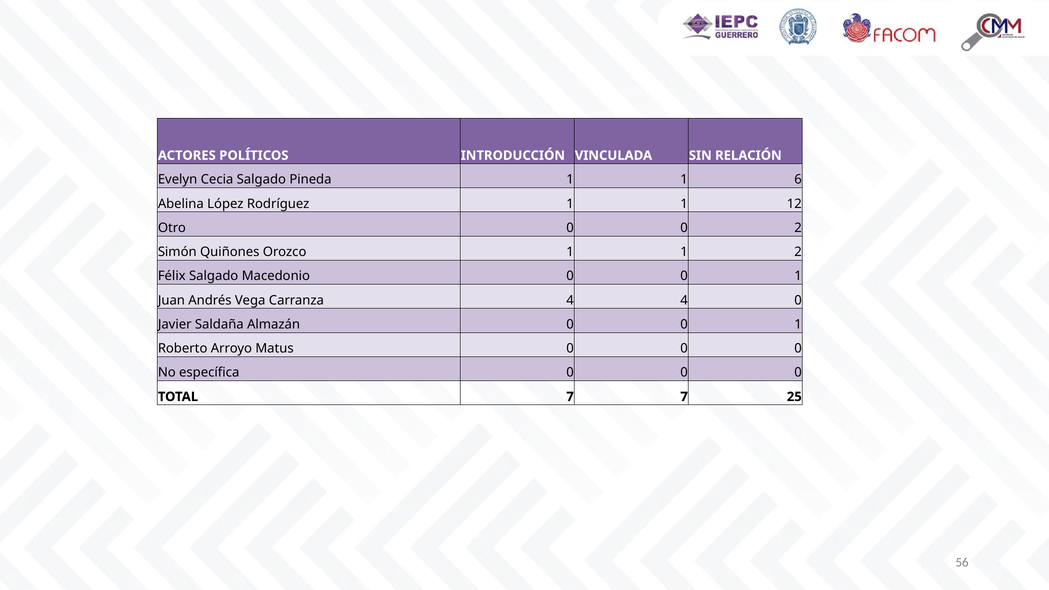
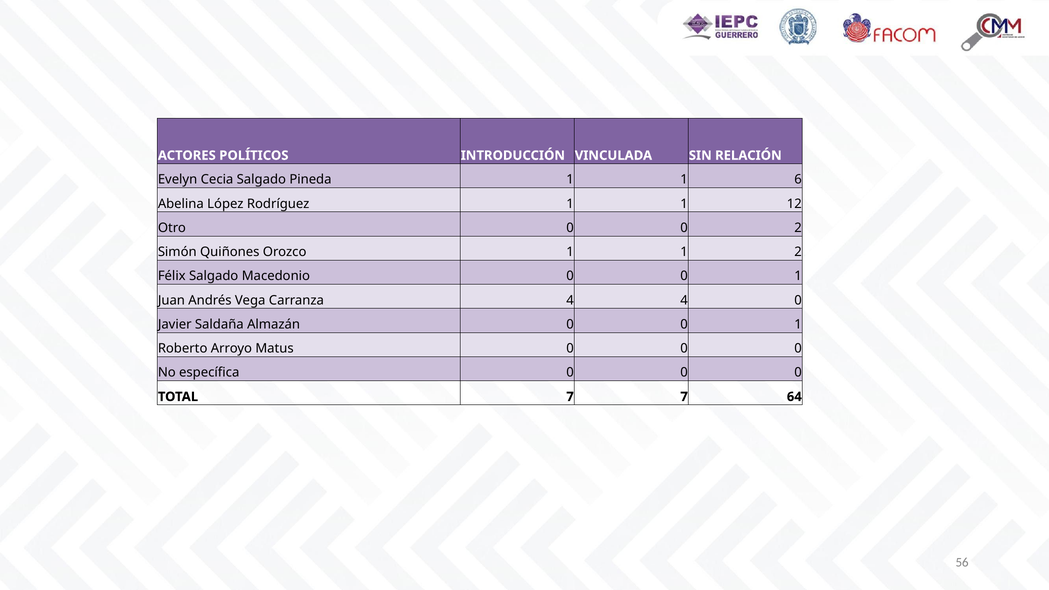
25: 25 -> 64 (794, 397)
